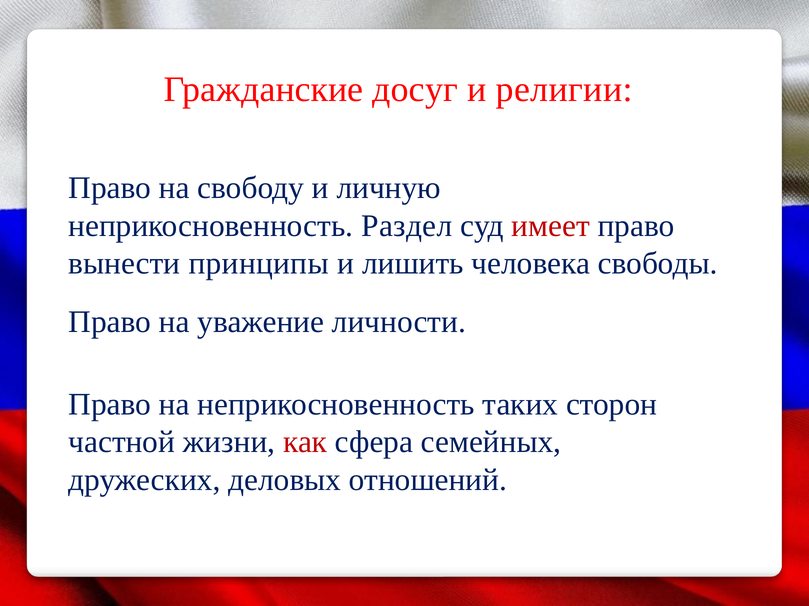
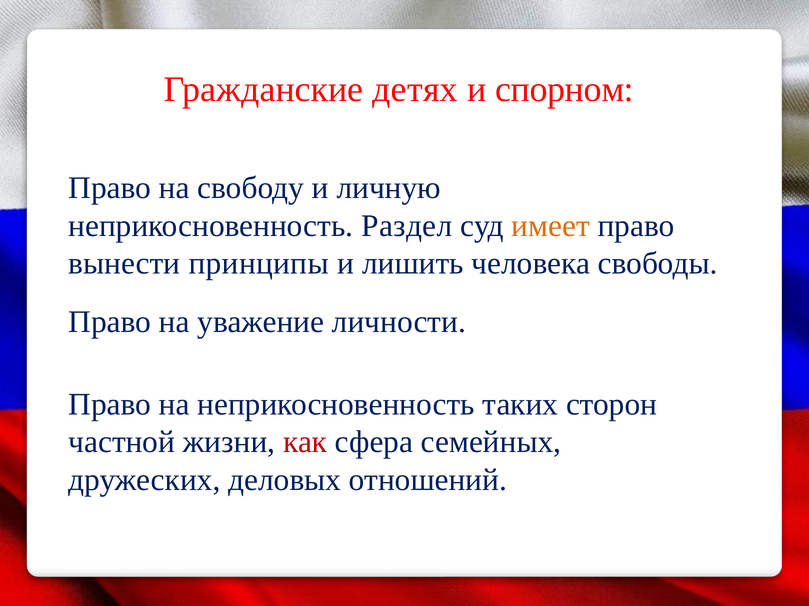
досуг: досуг -> детях (415, 89)
религии: религии -> спорном (565, 89)
имеет colour: red -> orange (551, 226)
